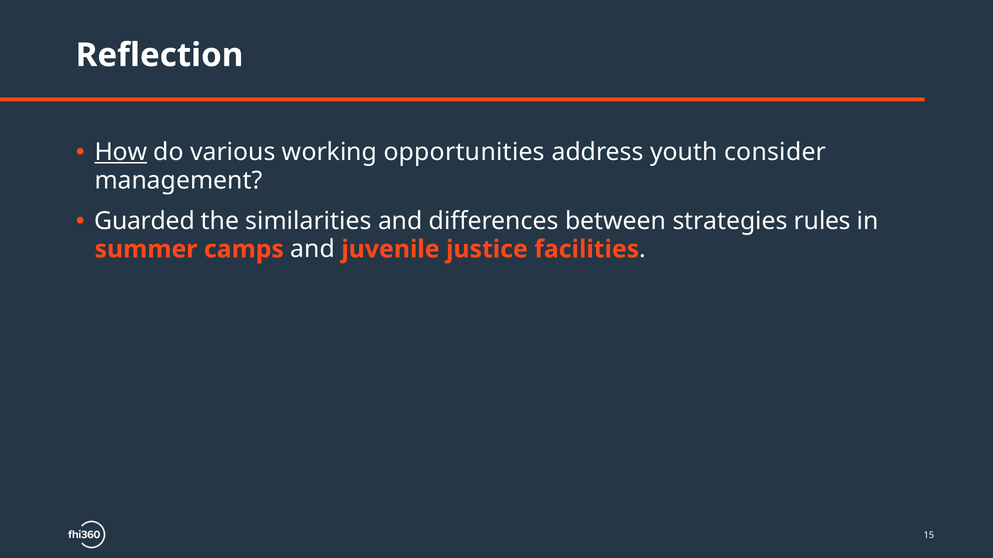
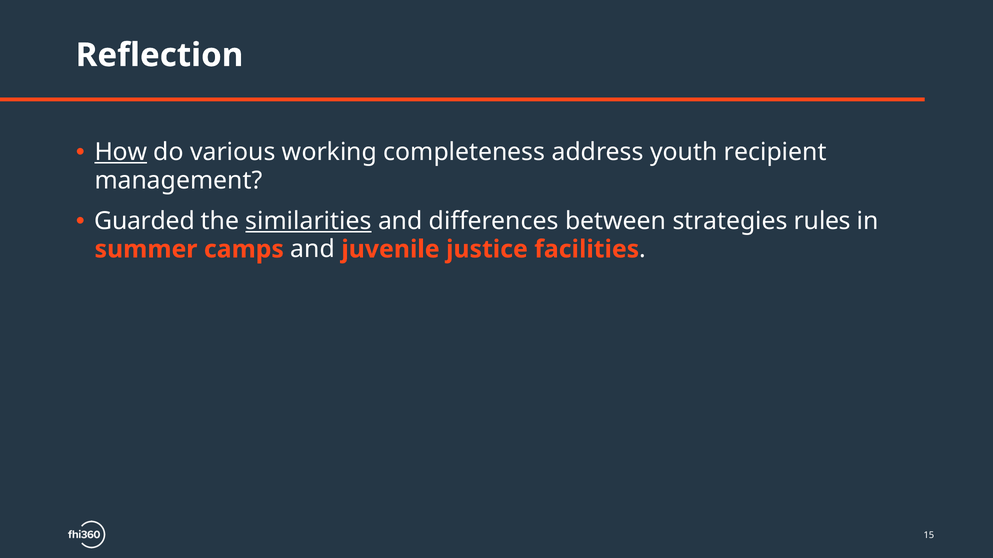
opportunities: opportunities -> completeness (464, 152)
consider: consider -> recipient (775, 152)
similarities underline: none -> present (309, 221)
